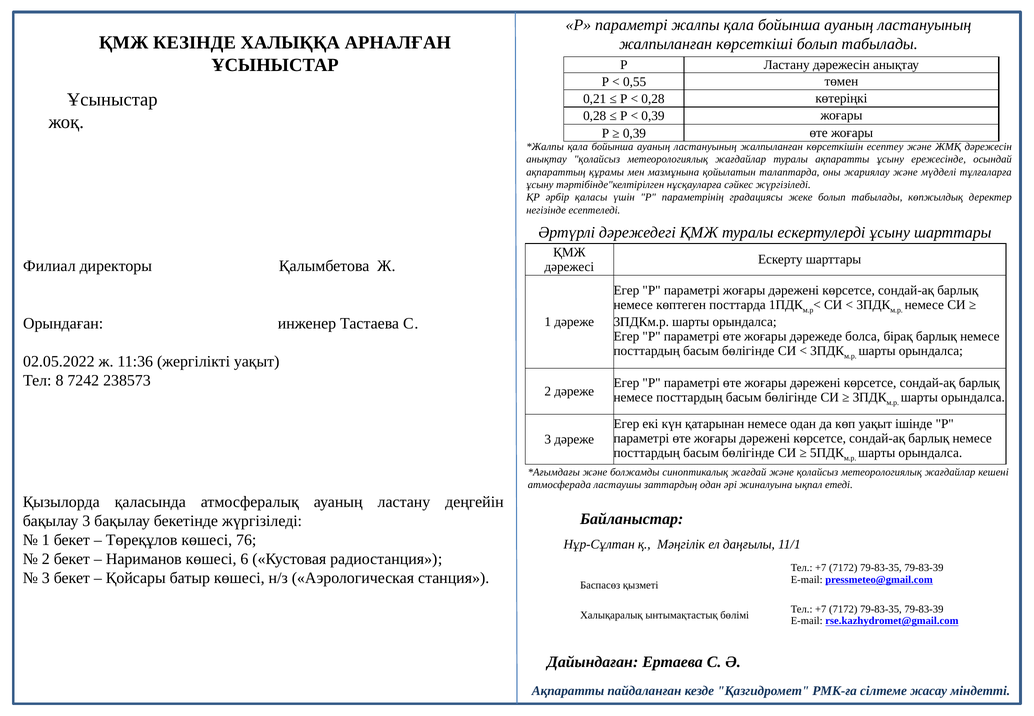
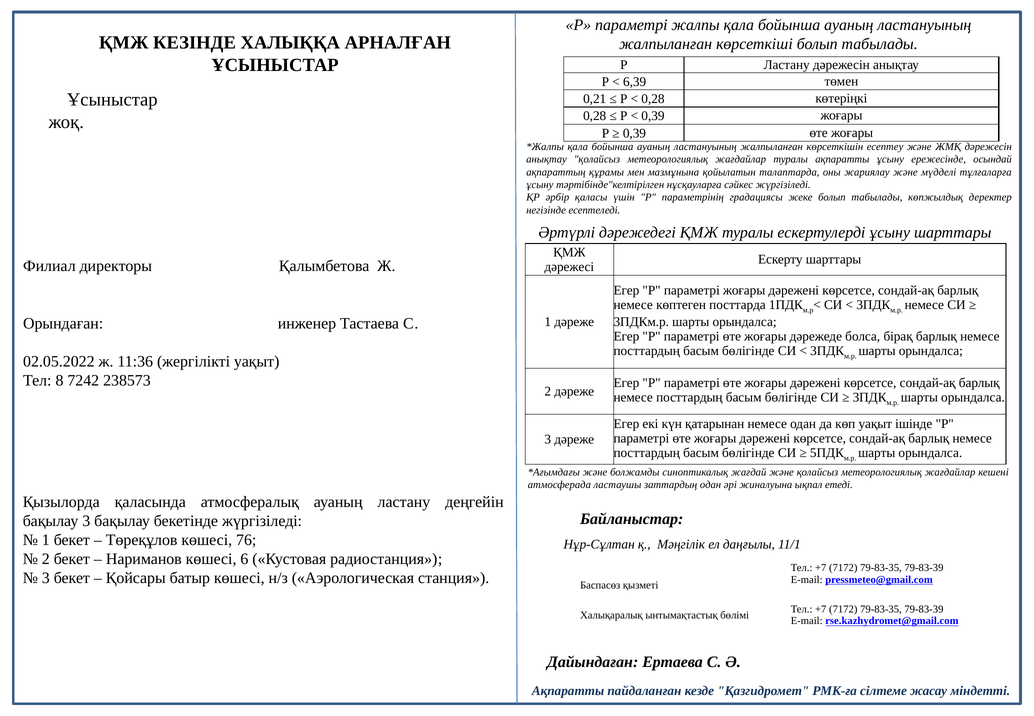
0,55: 0,55 -> 6,39 (635, 82)
